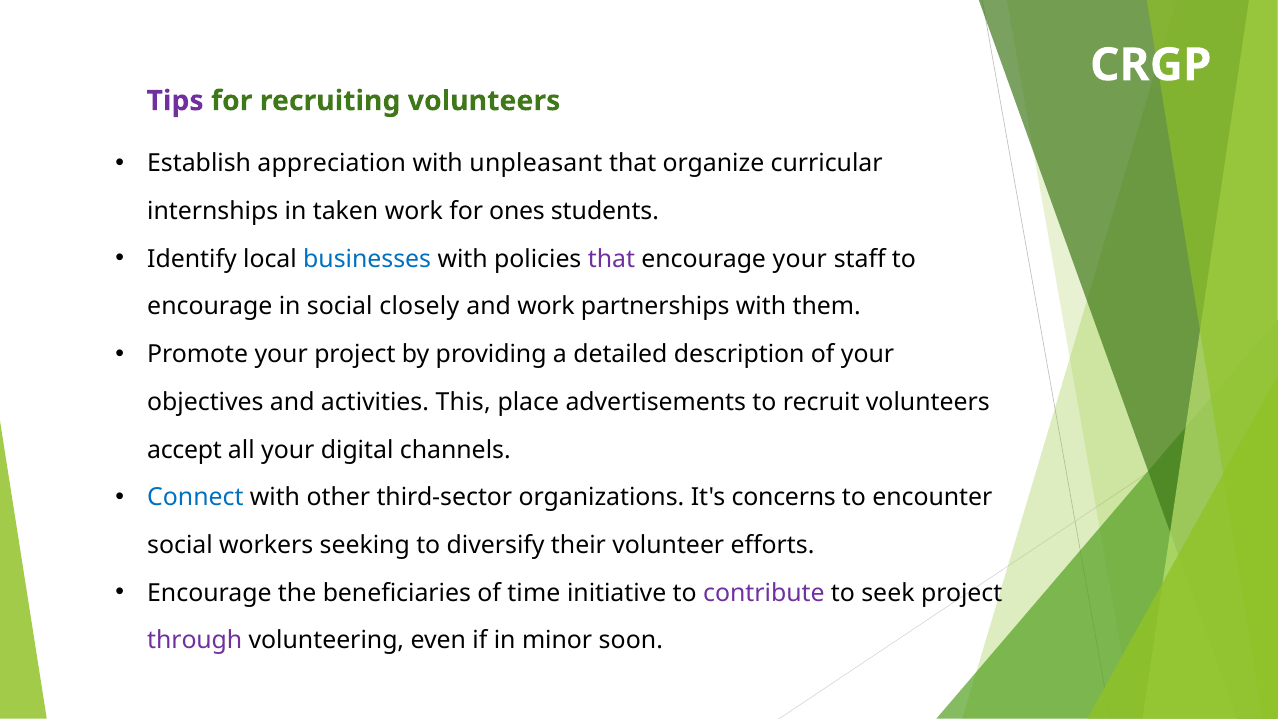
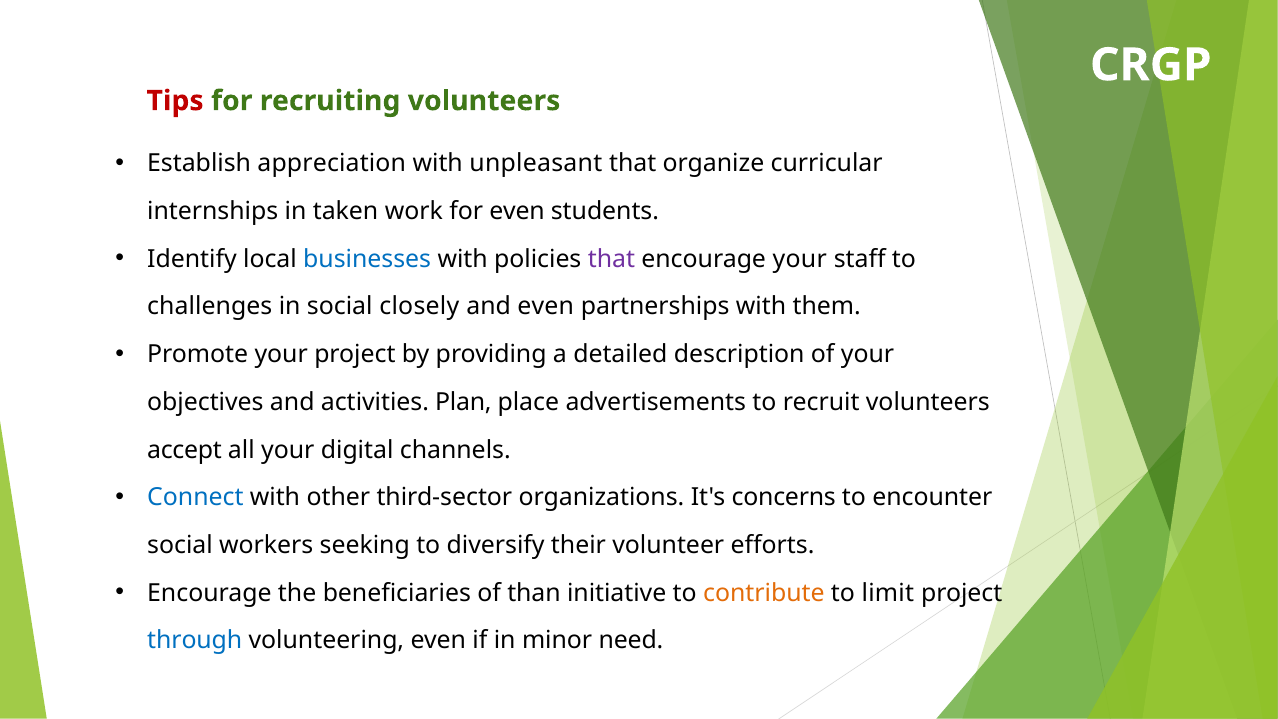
Tips colour: purple -> red (175, 101)
for ones: ones -> even (517, 211)
encourage: encourage -> challenges (210, 307)
and work: work -> even (546, 307)
This: This -> Plan (463, 402)
time: time -> than (534, 593)
contribute colour: purple -> orange (764, 593)
seek: seek -> limit (888, 593)
through colour: purple -> blue (195, 641)
soon: soon -> need (631, 641)
